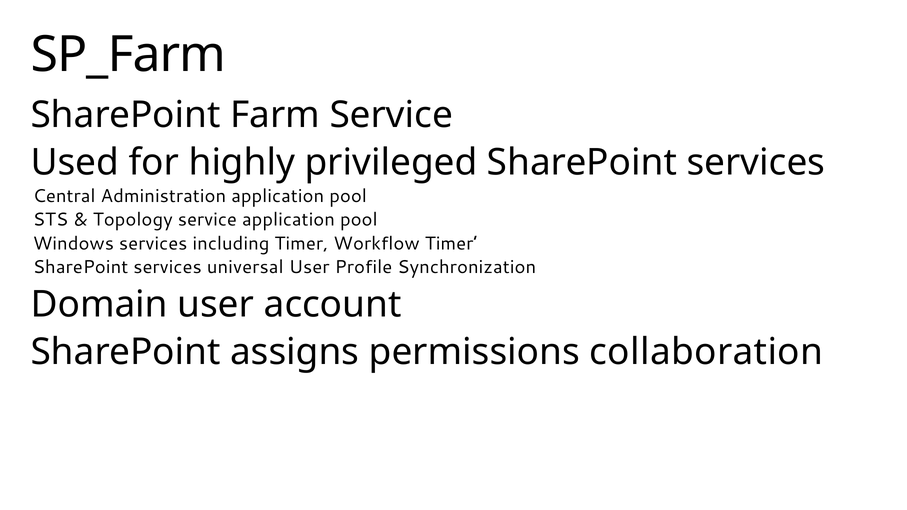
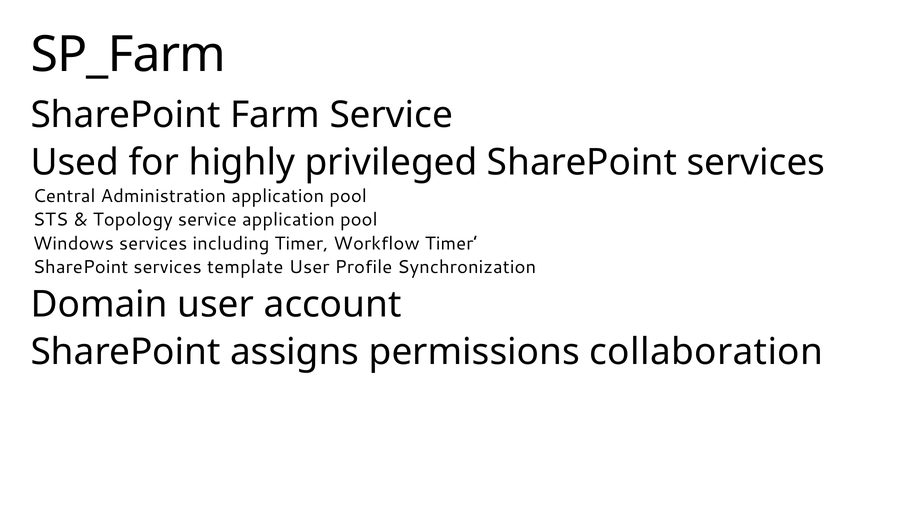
universal: universal -> template (245, 267)
